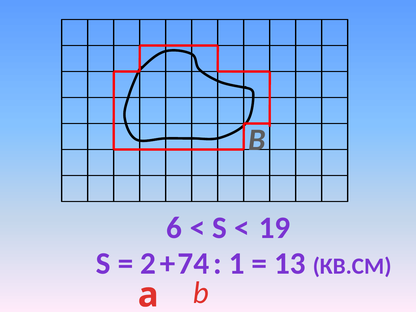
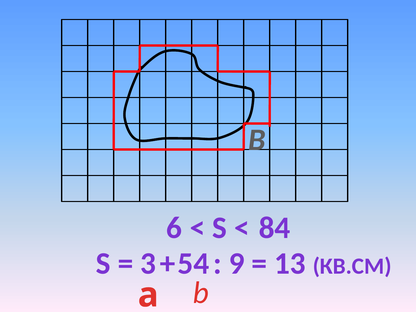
19: 19 -> 84 (275, 228)
2: 2 -> 3 (148, 263)
74: 74 -> 54 (193, 263)
1: 1 -> 9 (237, 263)
